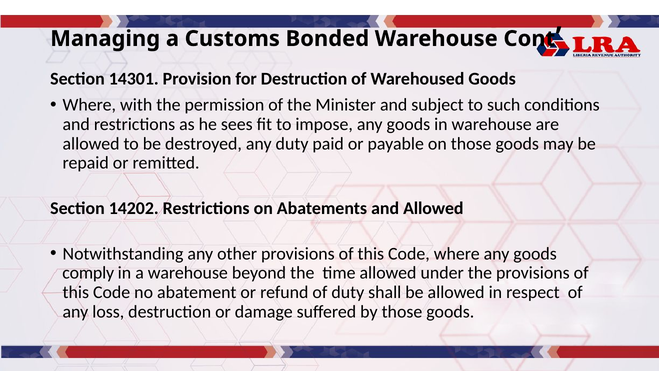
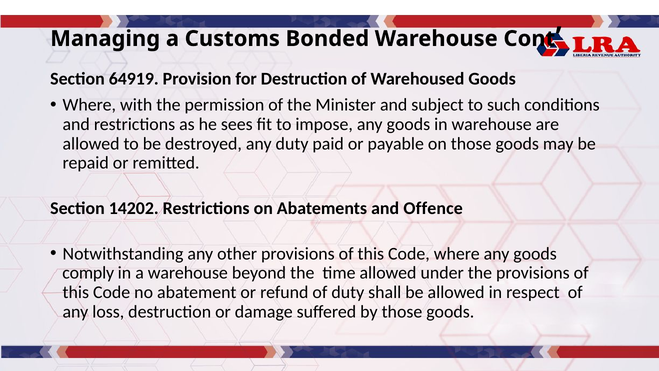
14301: 14301 -> 64919 (134, 79)
and Allowed: Allowed -> Offence (433, 208)
